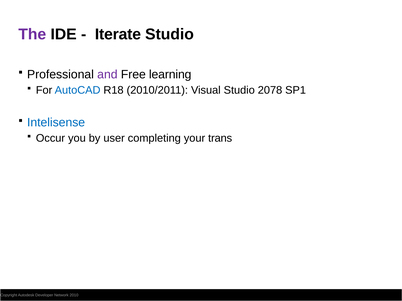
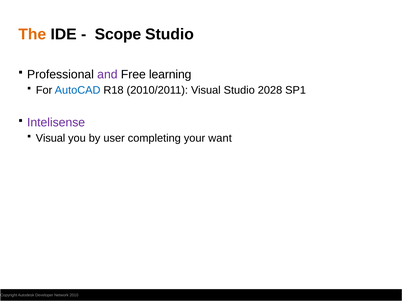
The colour: purple -> orange (32, 34)
Iterate: Iterate -> Scope (118, 34)
2078: 2078 -> 2028 (270, 90)
Intelisense colour: blue -> purple (56, 123)
Occur: Occur -> Visual (51, 139)
trans: trans -> want (220, 139)
